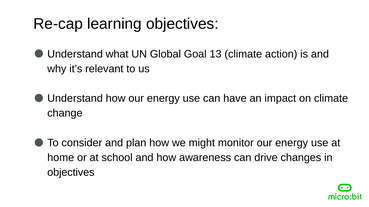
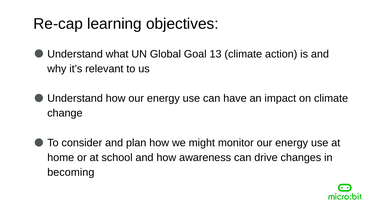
objectives: objectives -> becoming (71, 173)
